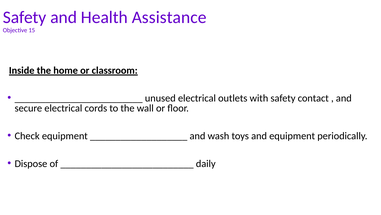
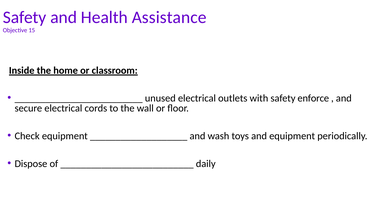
contact: contact -> enforce (313, 98)
